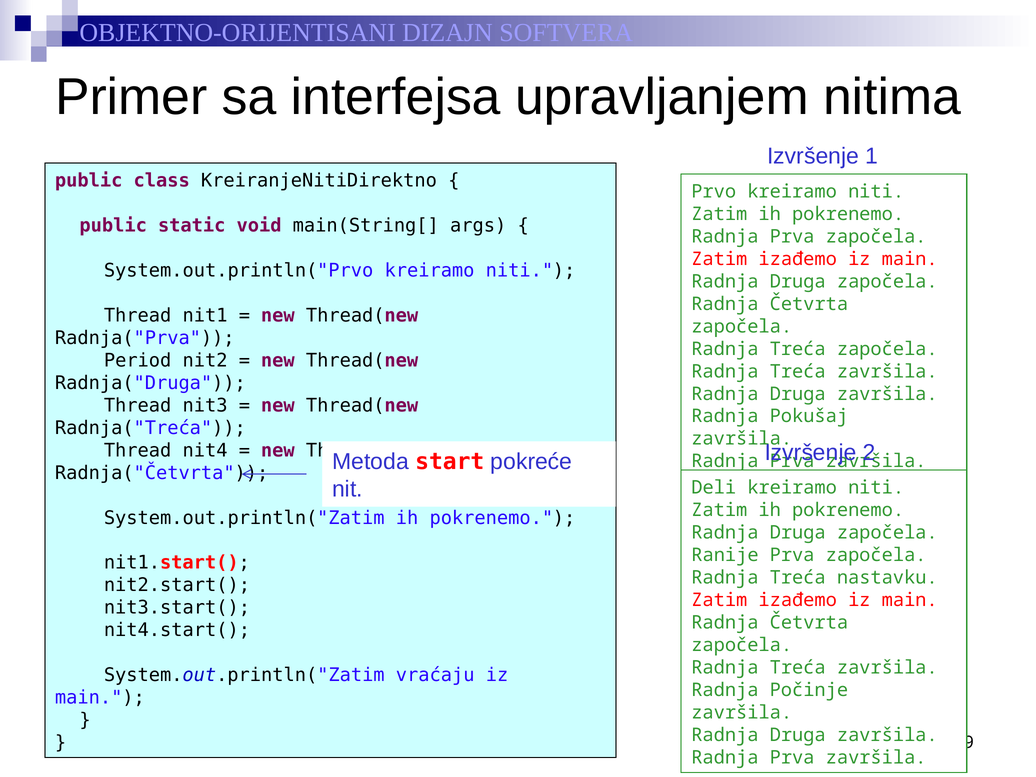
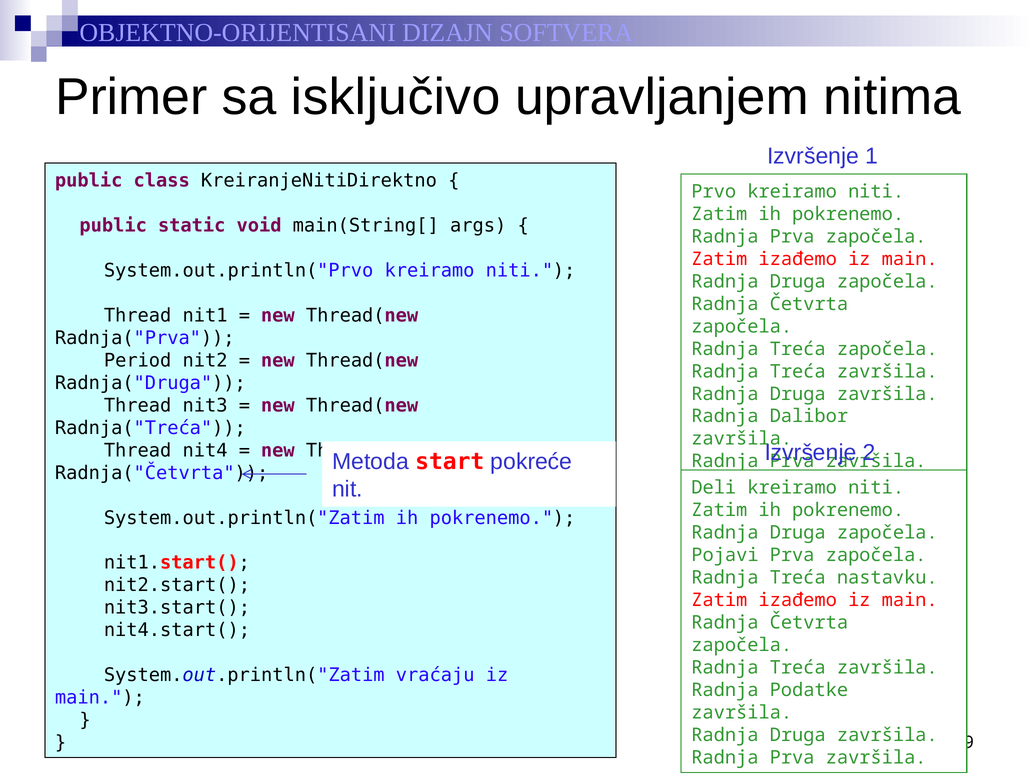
interfejsa: interfejsa -> isključivo (396, 97)
Pokušaj: Pokušaj -> Dalibor (809, 416)
Ranije: Ranije -> Pojavi (725, 555)
Počinje: Počinje -> Podatke (809, 690)
